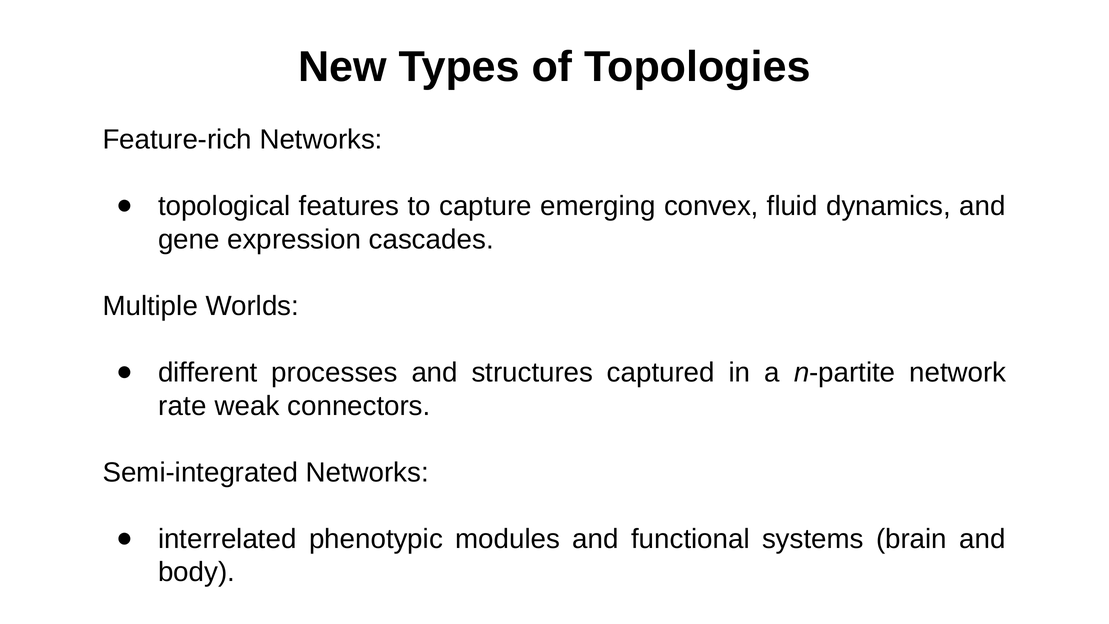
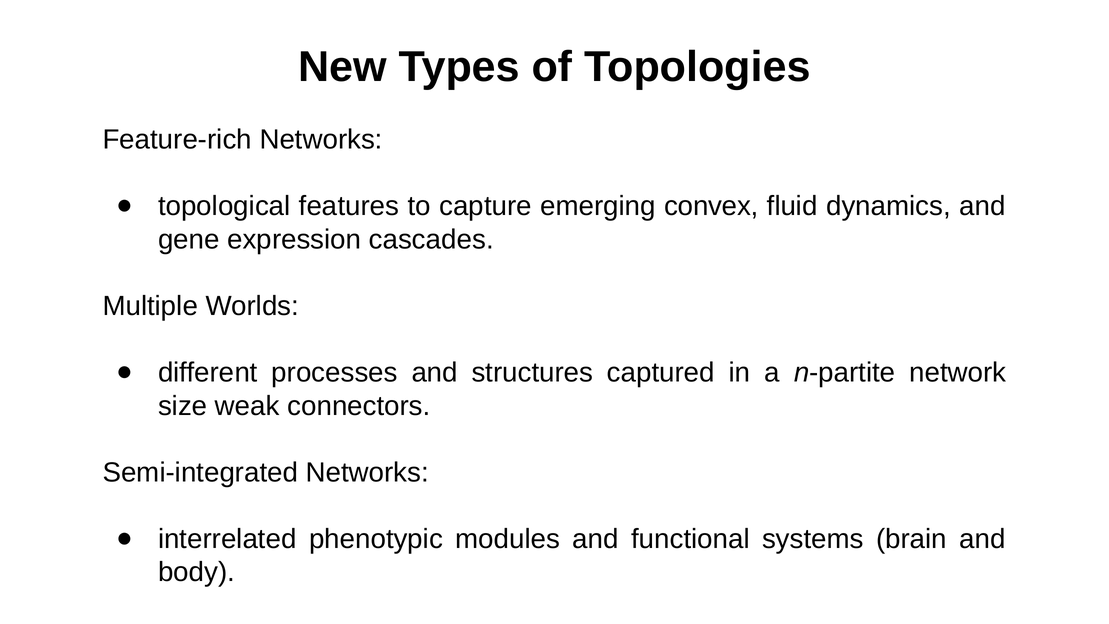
rate: rate -> size (183, 406)
